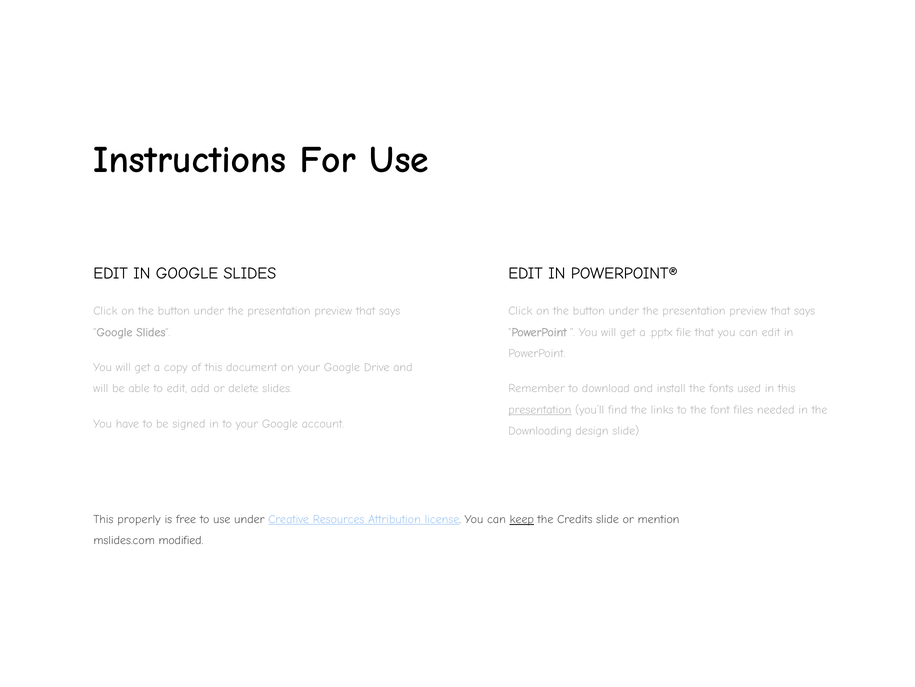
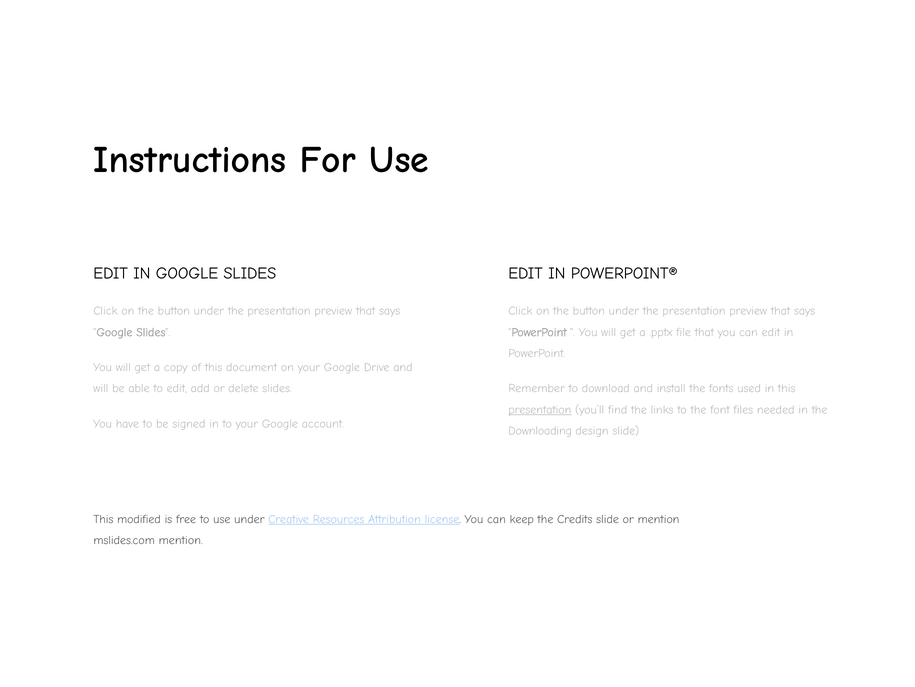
properly: properly -> modified (139, 519)
keep underline: present -> none (522, 519)
mslides.com modified: modified -> mention (181, 540)
